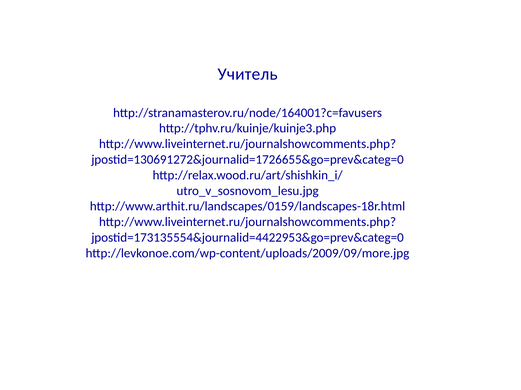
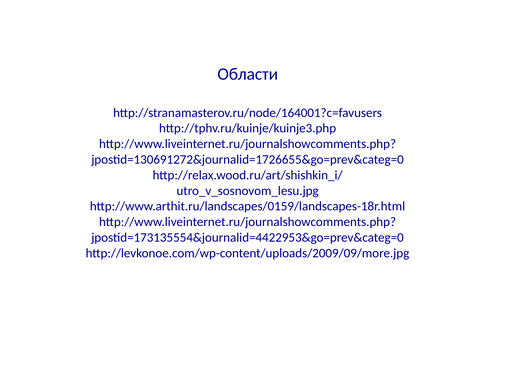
Учитель: Учитель -> Области (248, 74)
